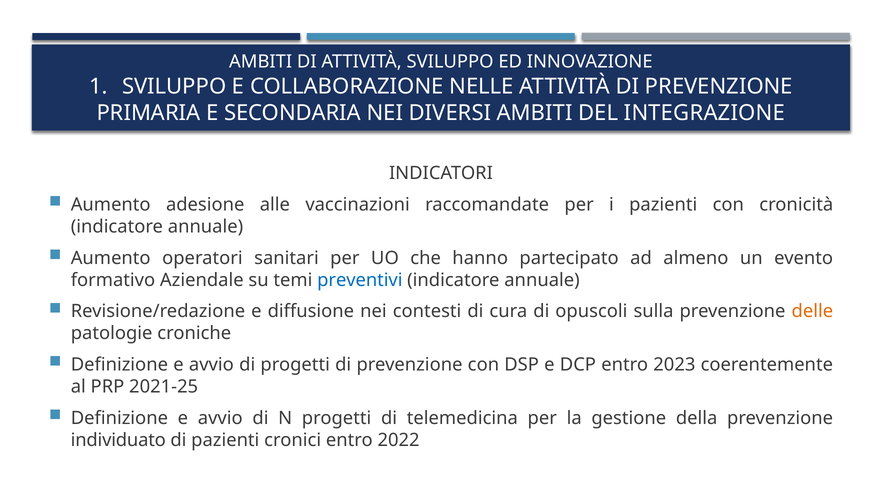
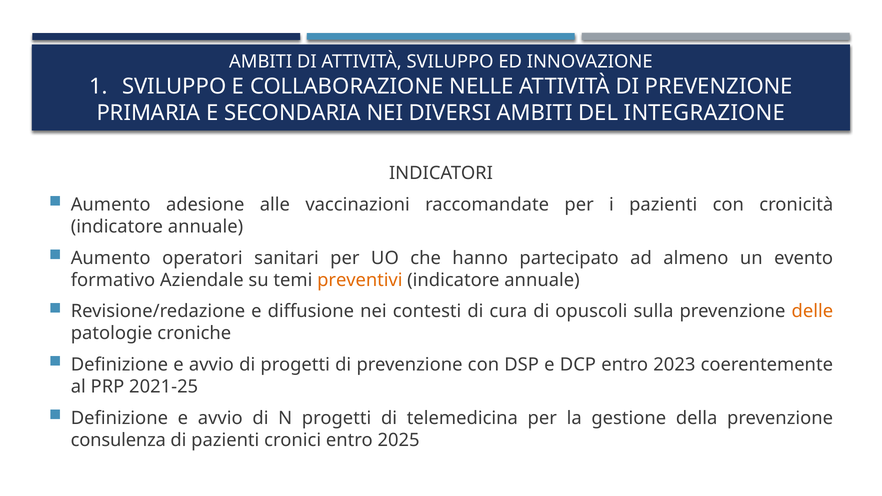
preventivi colour: blue -> orange (360, 280)
individuato: individuato -> consulenza (118, 440)
2022: 2022 -> 2025 (399, 440)
